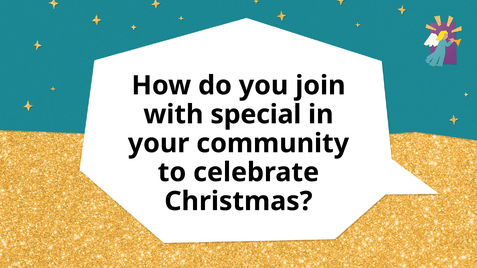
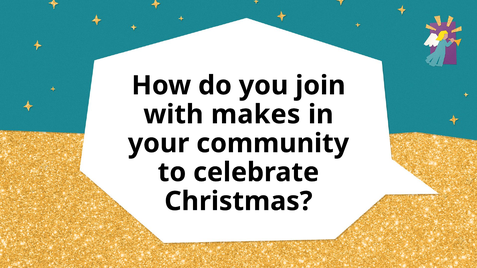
special: special -> makes (256, 115)
